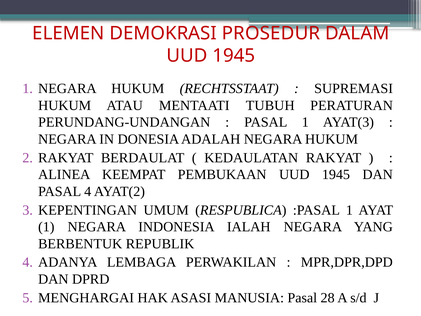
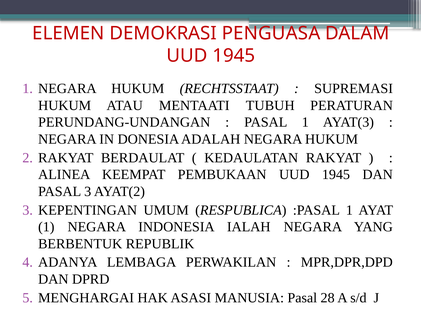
PROSEDUR: PROSEDUR -> PENGUASA (271, 33)
PASAL 4: 4 -> 3 (88, 191)
